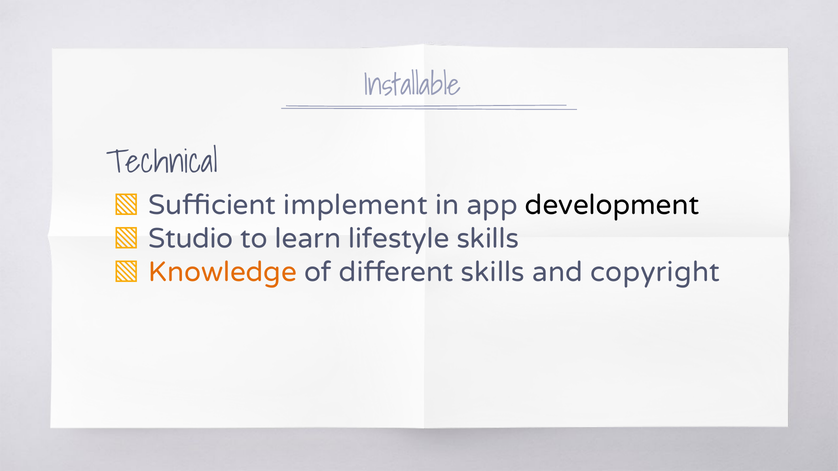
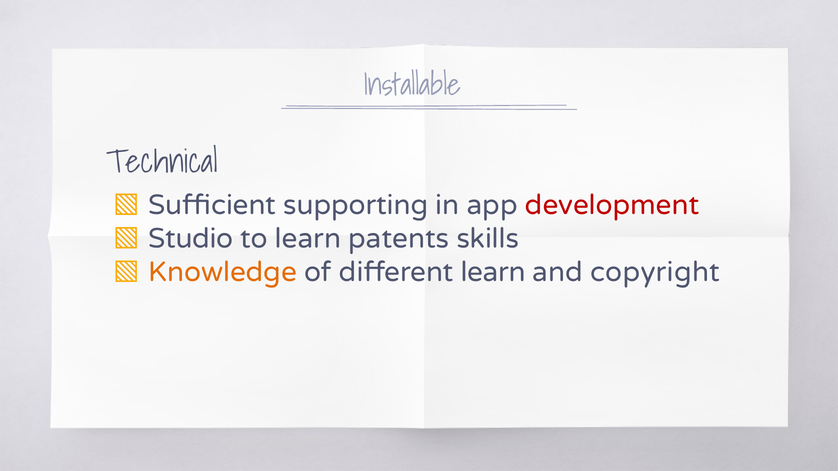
implement: implement -> supporting (356, 205)
development colour: black -> red (612, 205)
lifestyle: lifestyle -> patents (399, 239)
different skills: skills -> learn (493, 272)
